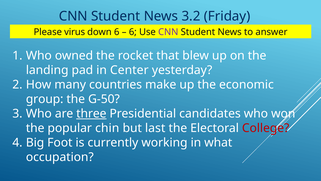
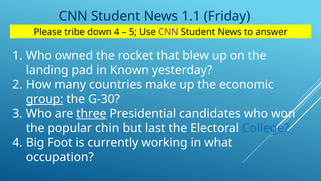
3.2: 3.2 -> 1.1 (191, 16)
virus: virus -> tribe (75, 32)
down 6: 6 -> 4 (117, 32)
6: 6 -> 5 (133, 32)
Center: Center -> Known (129, 70)
group underline: none -> present (45, 99)
G-50: G-50 -> G-30 (104, 99)
College colour: red -> blue (266, 128)
